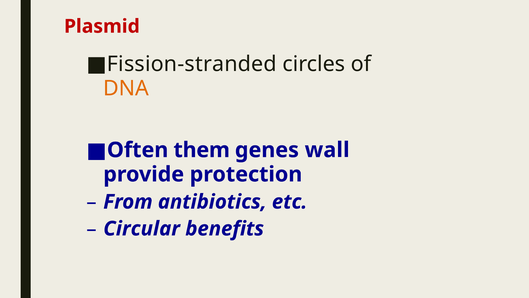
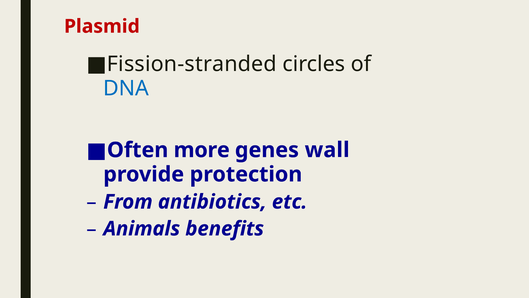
DNA colour: orange -> blue (126, 88)
them: them -> more (202, 150)
Circular: Circular -> Animals (142, 228)
